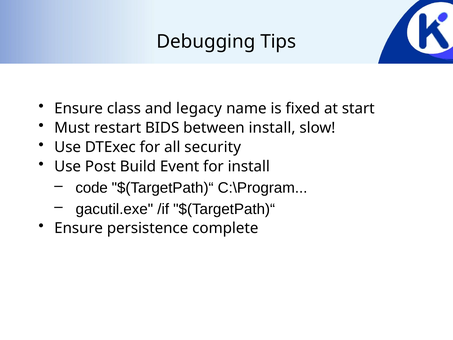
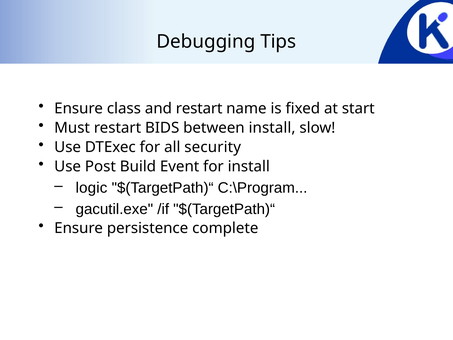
and legacy: legacy -> restart (199, 108)
code: code -> logic (91, 188)
